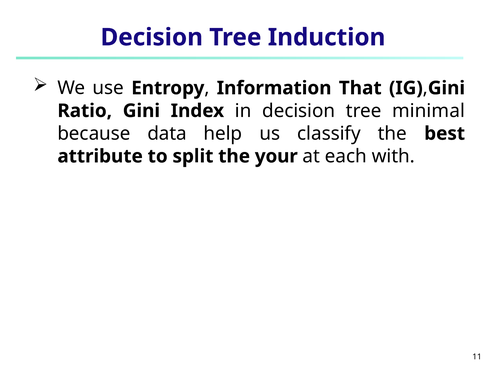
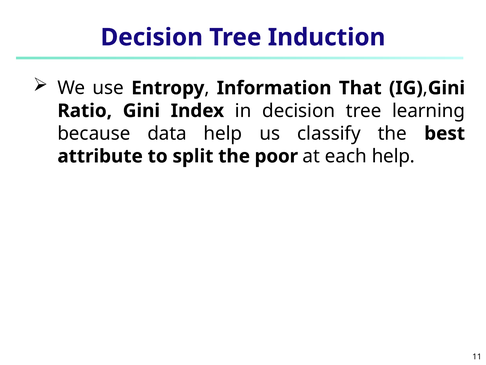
minimal: minimal -> learning (429, 111)
your: your -> poor (276, 156)
each with: with -> help (393, 156)
